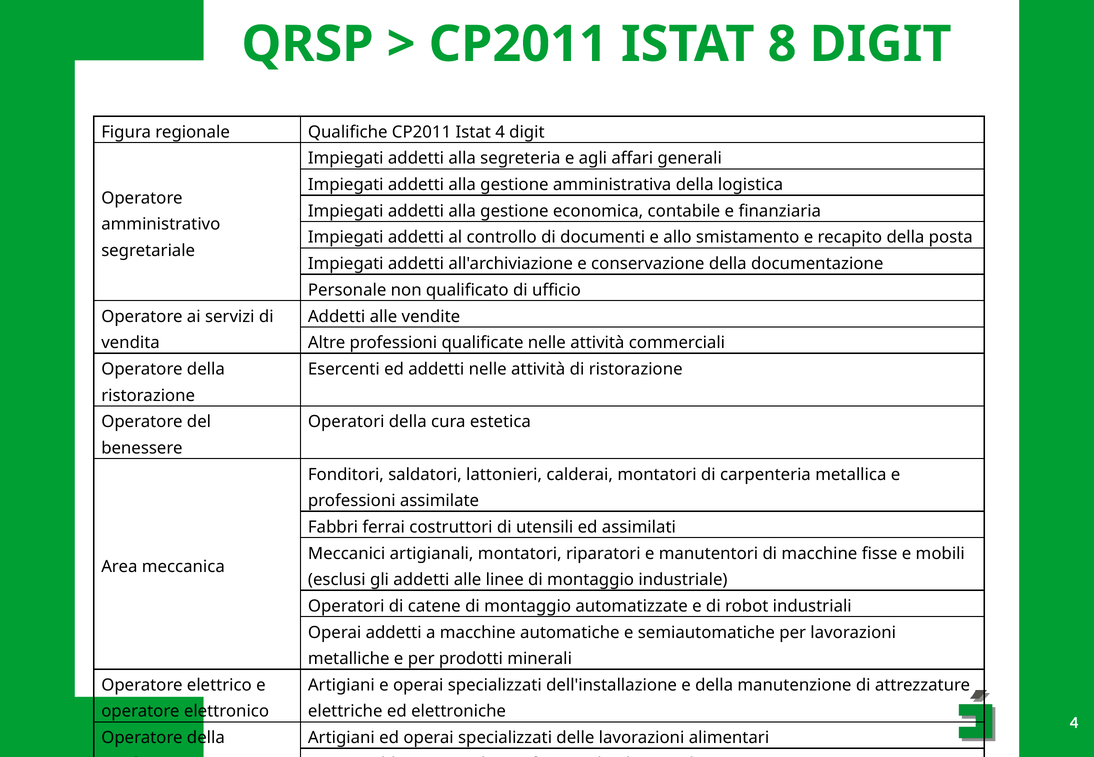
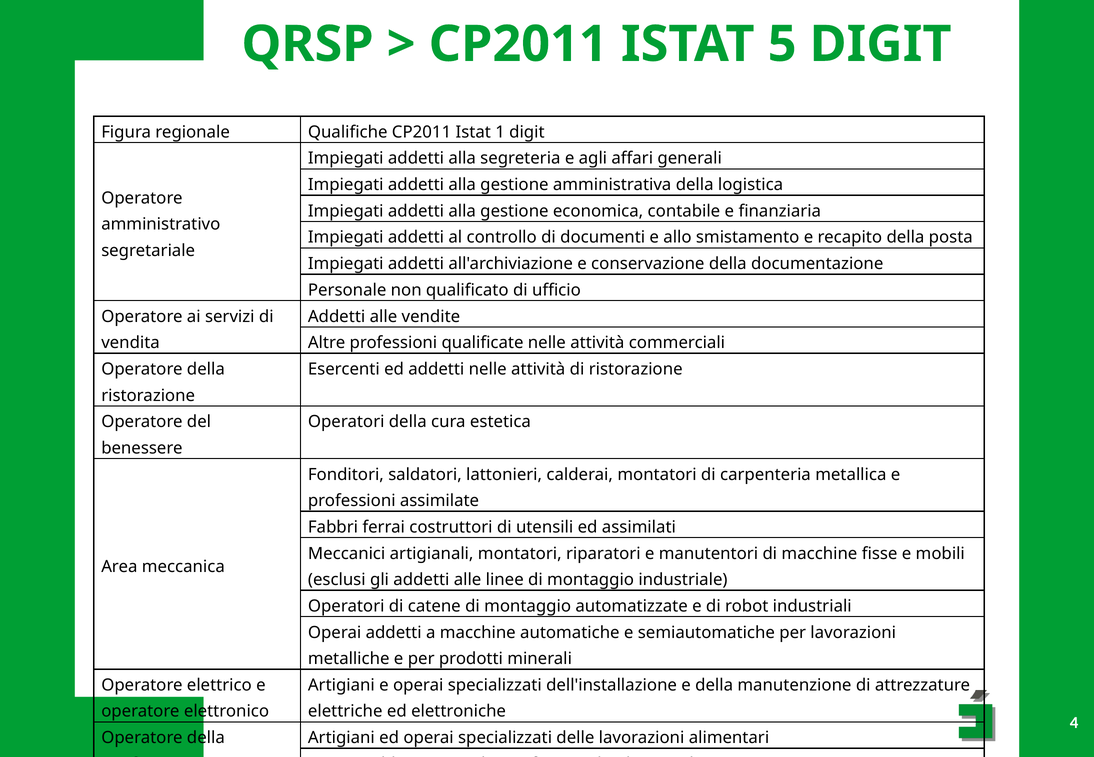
8: 8 -> 5 (782, 44)
Istat 4: 4 -> 1 (500, 132)
